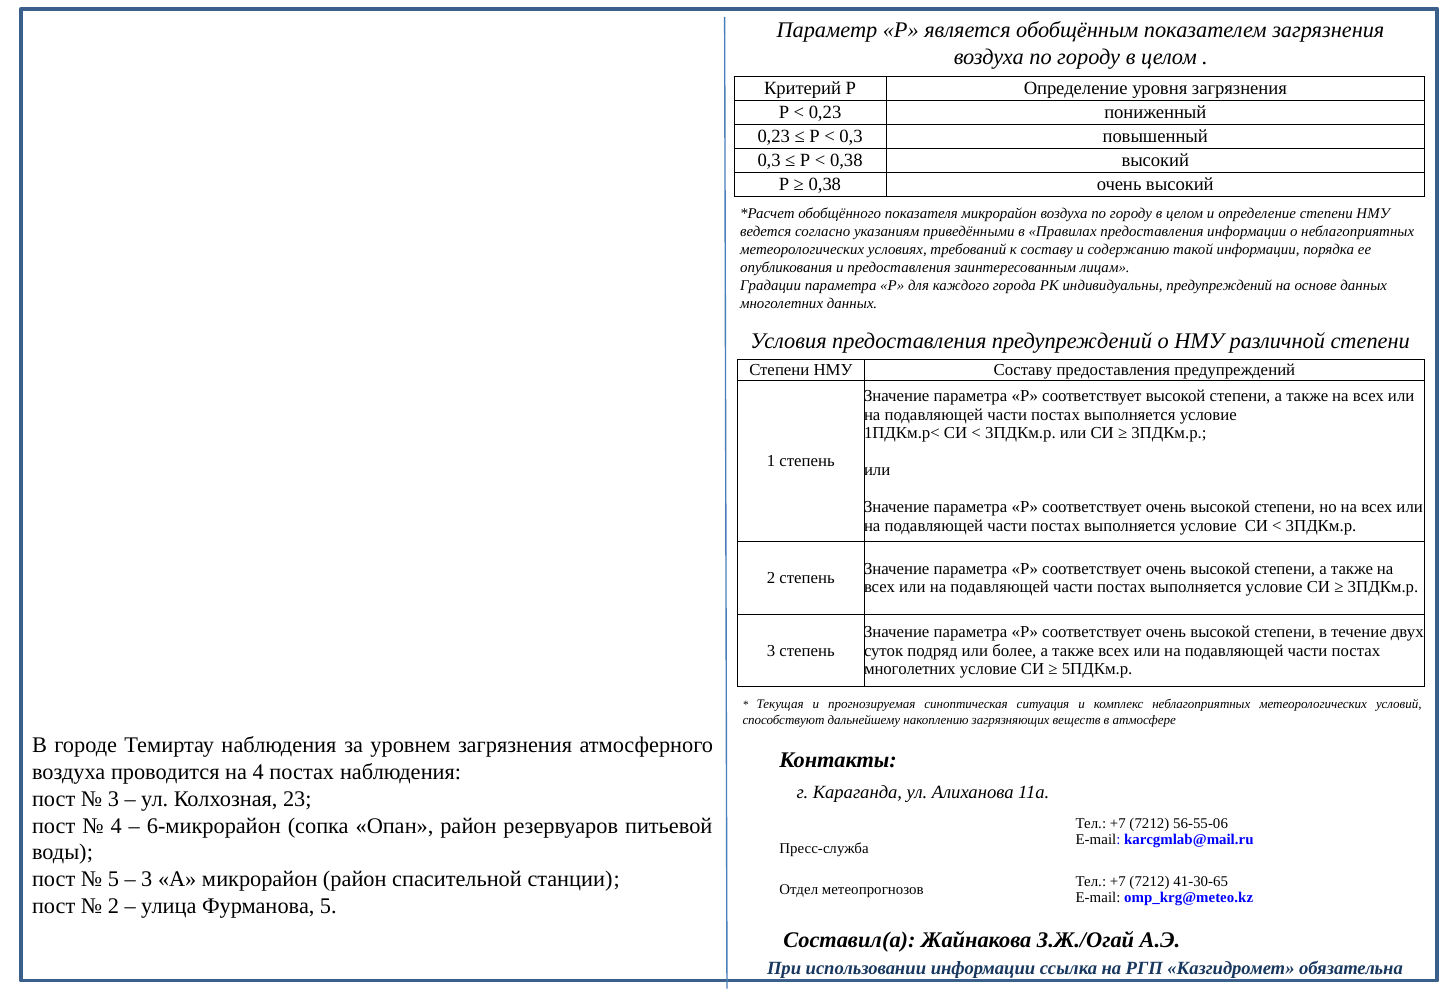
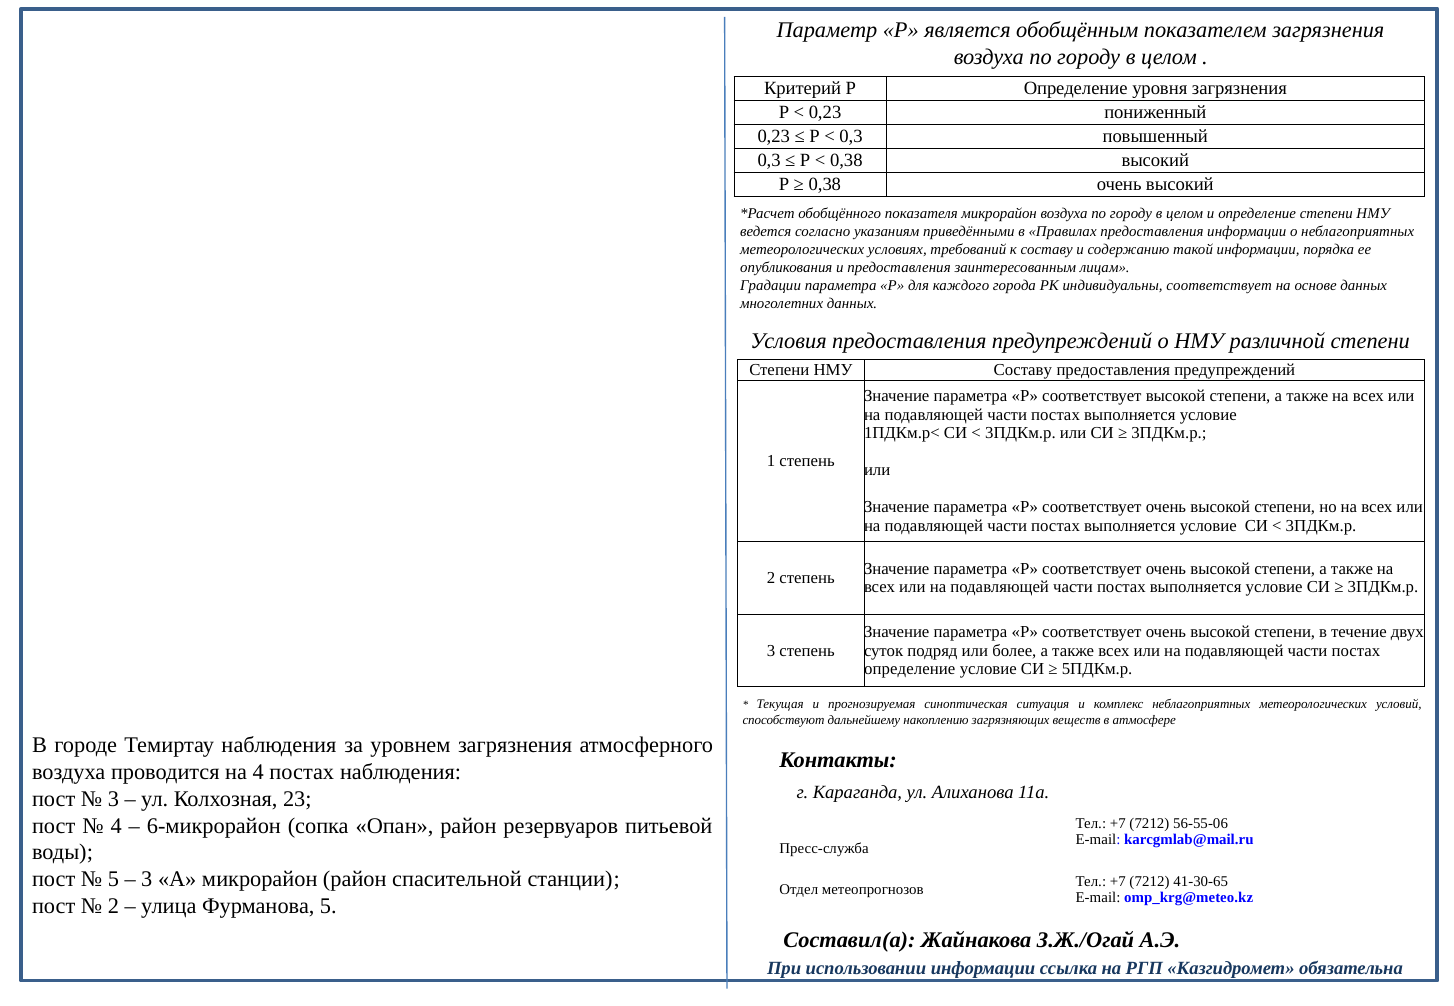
индивидуальны предупреждений: предупреждений -> соответствует (1219, 285)
многолетних: многолетних -> определение (910, 670)
